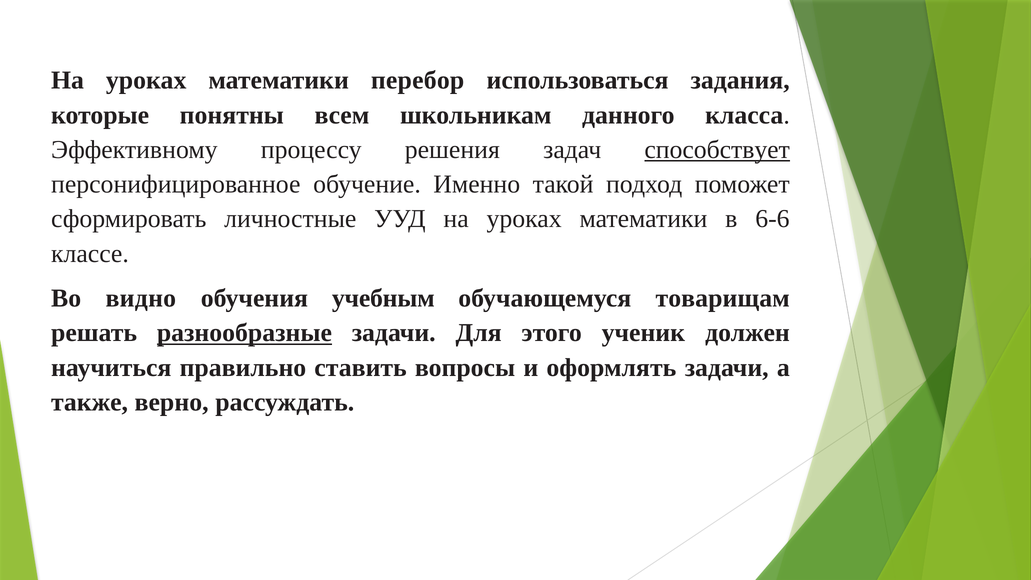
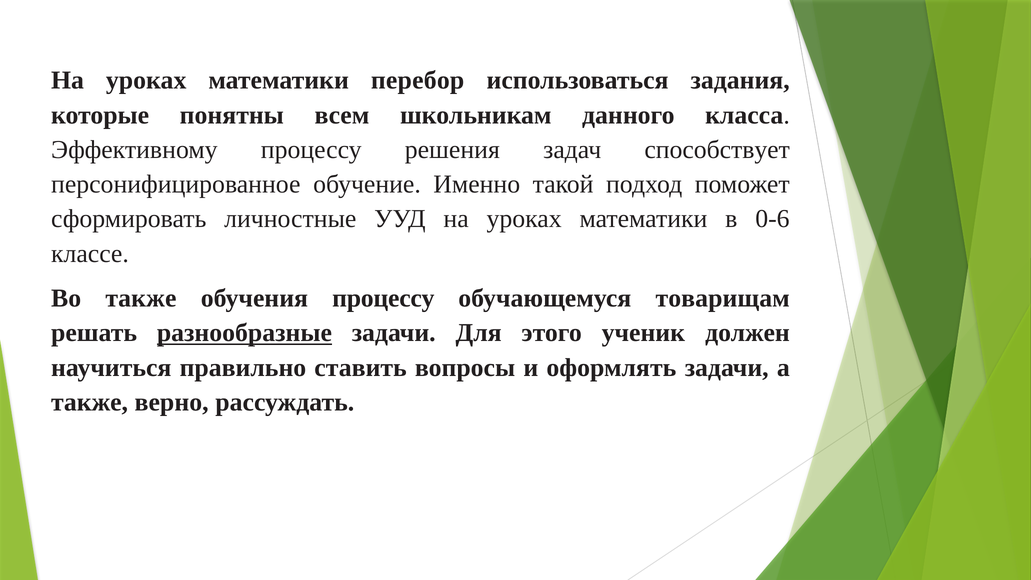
способствует underline: present -> none (717, 150)
6-6: 6-6 -> 0-6 (772, 219)
Во видно: видно -> также (141, 298)
обучения учебным: учебным -> процессу (383, 298)
